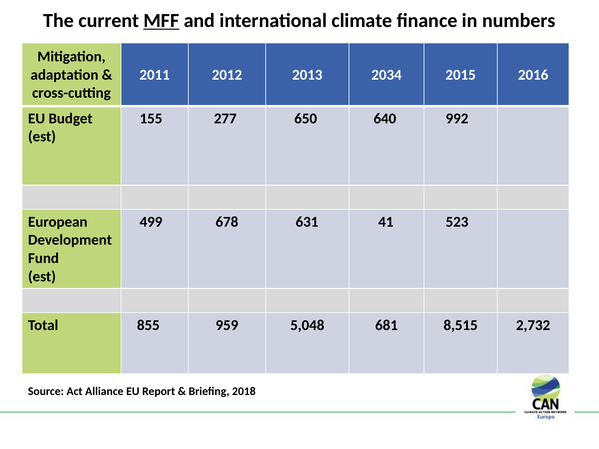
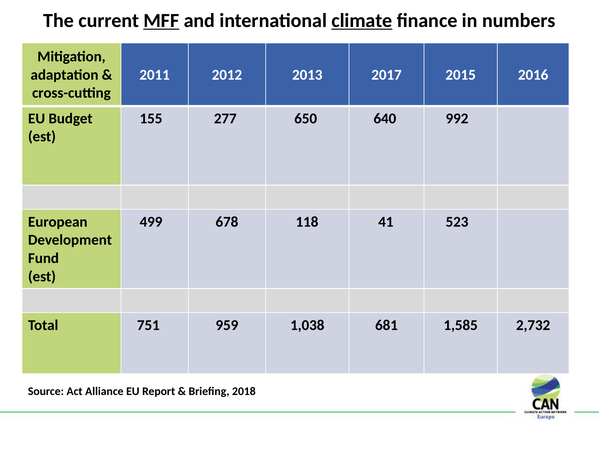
climate underline: none -> present (362, 21)
2034: 2034 -> 2017 (387, 75)
631: 631 -> 118 (307, 222)
855: 855 -> 751 (148, 325)
5,048: 5,048 -> 1,038 (307, 325)
8,515: 8,515 -> 1,585 (461, 325)
